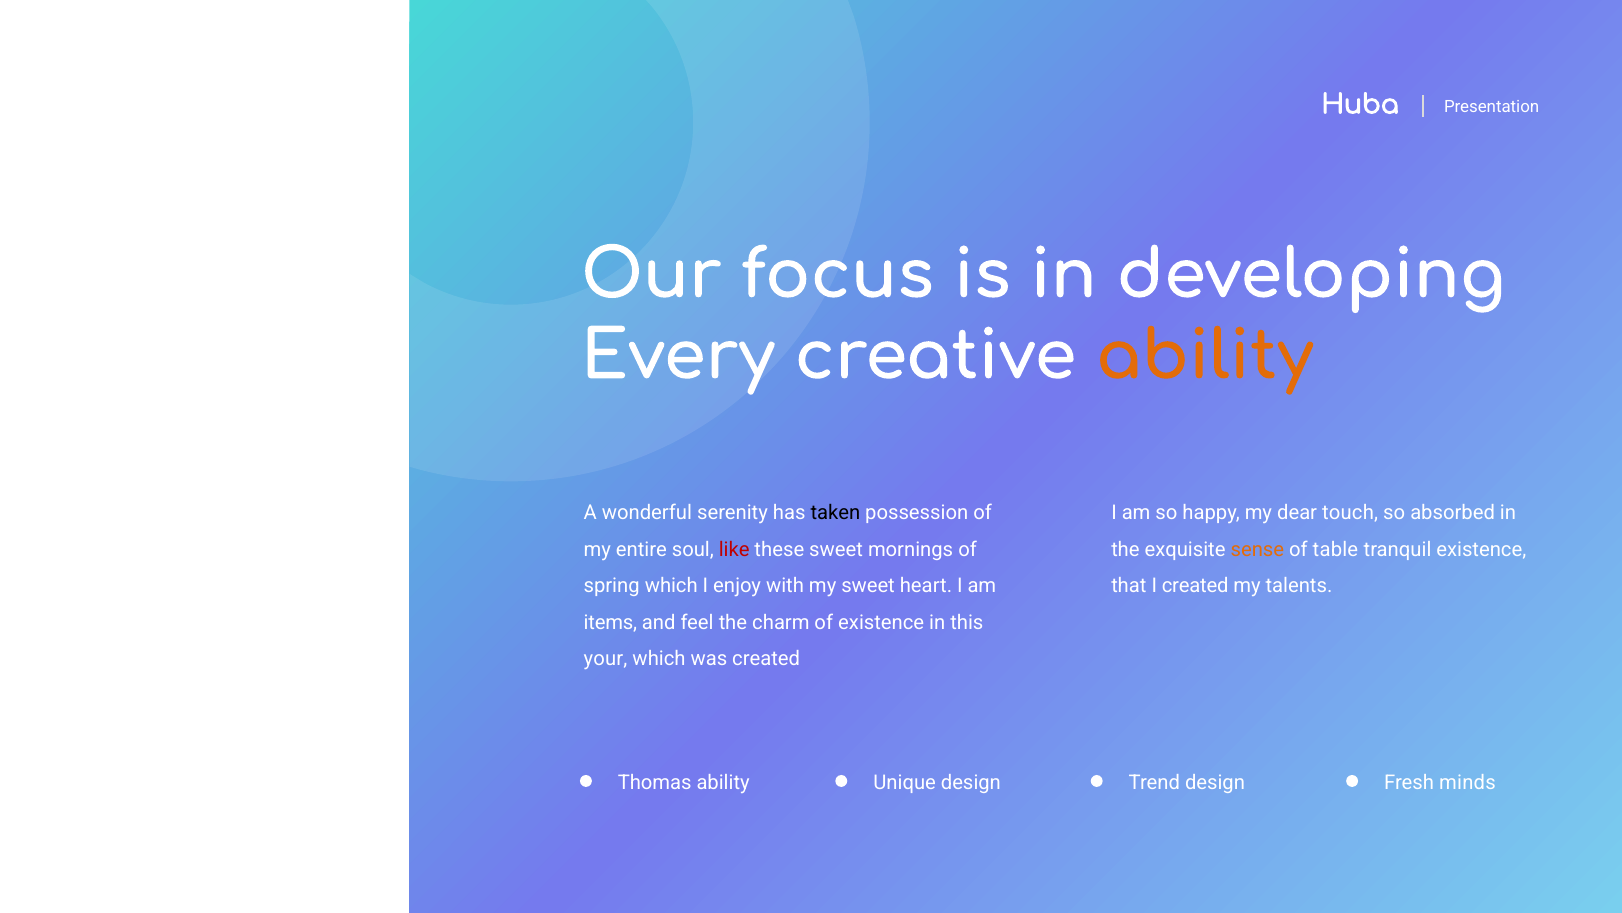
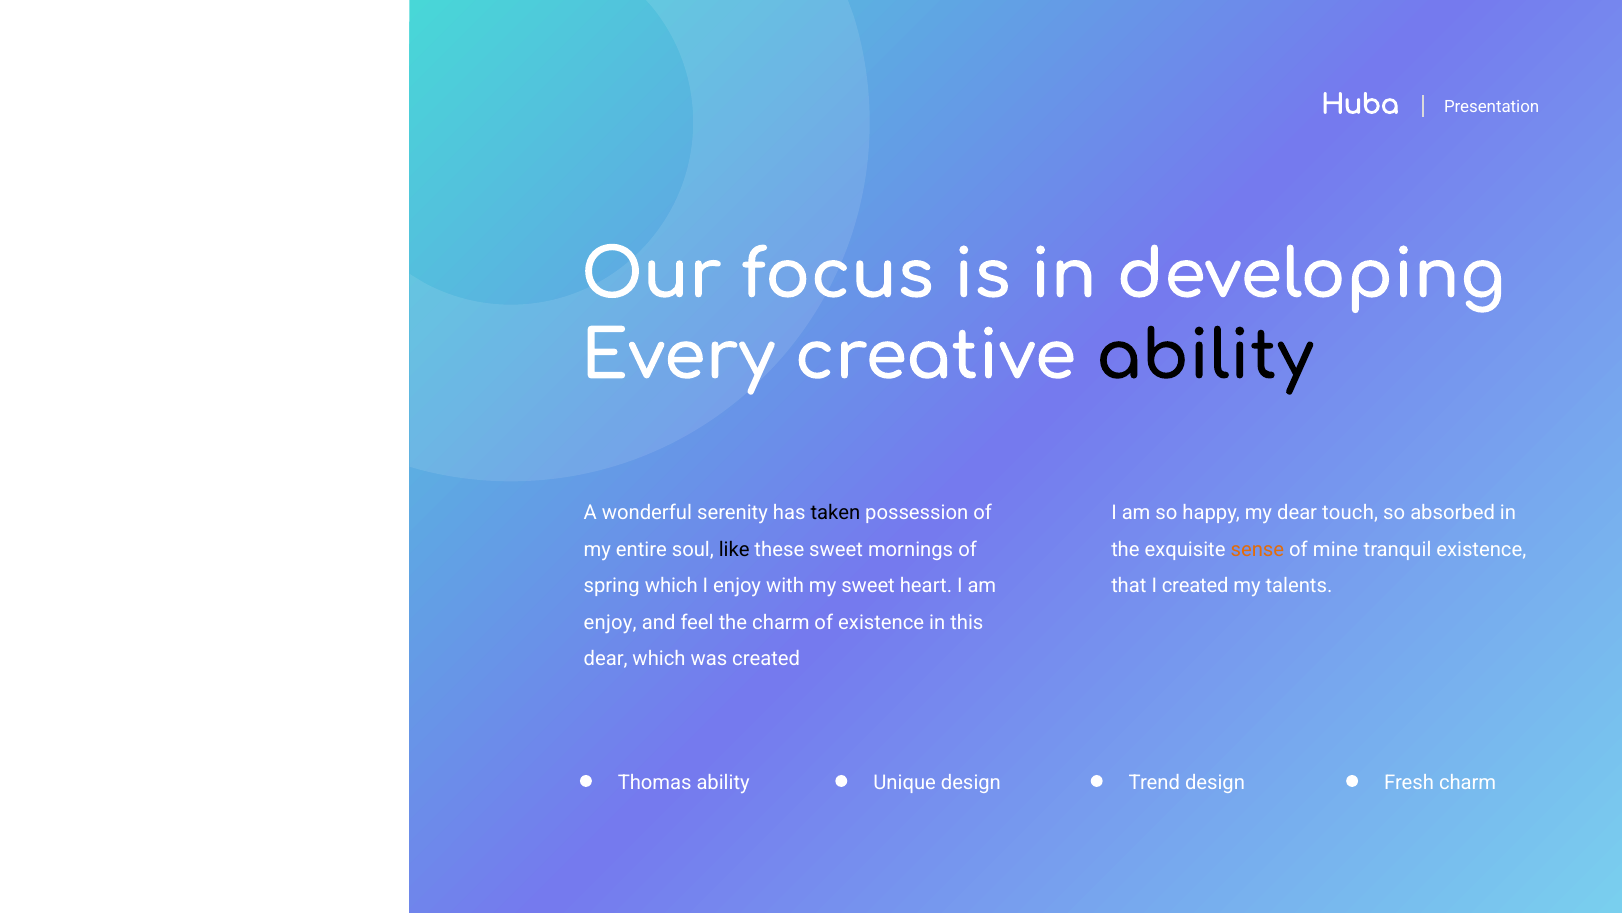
ability colour: orange -> black (1205, 356)
like colour: red -> black (734, 549)
table: table -> mine (1335, 549)
items: items -> enjoy (610, 622)
your: your -> dear (606, 659)
Fresh minds: minds -> charm (1468, 783)
